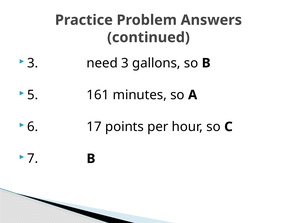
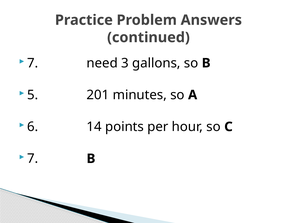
3: 3 -> 7 (33, 63)
161: 161 -> 201 (98, 95)
17: 17 -> 14 (94, 127)
